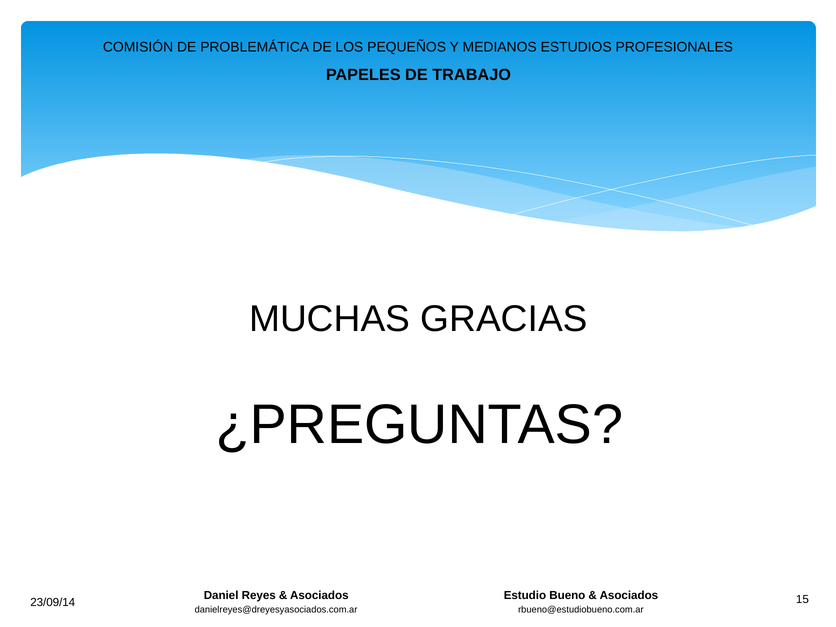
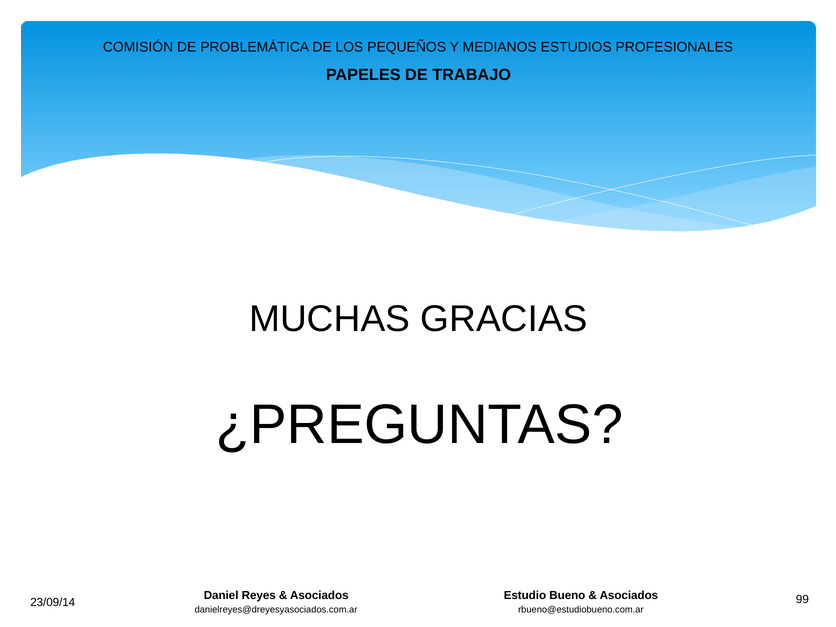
15: 15 -> 99 (802, 599)
